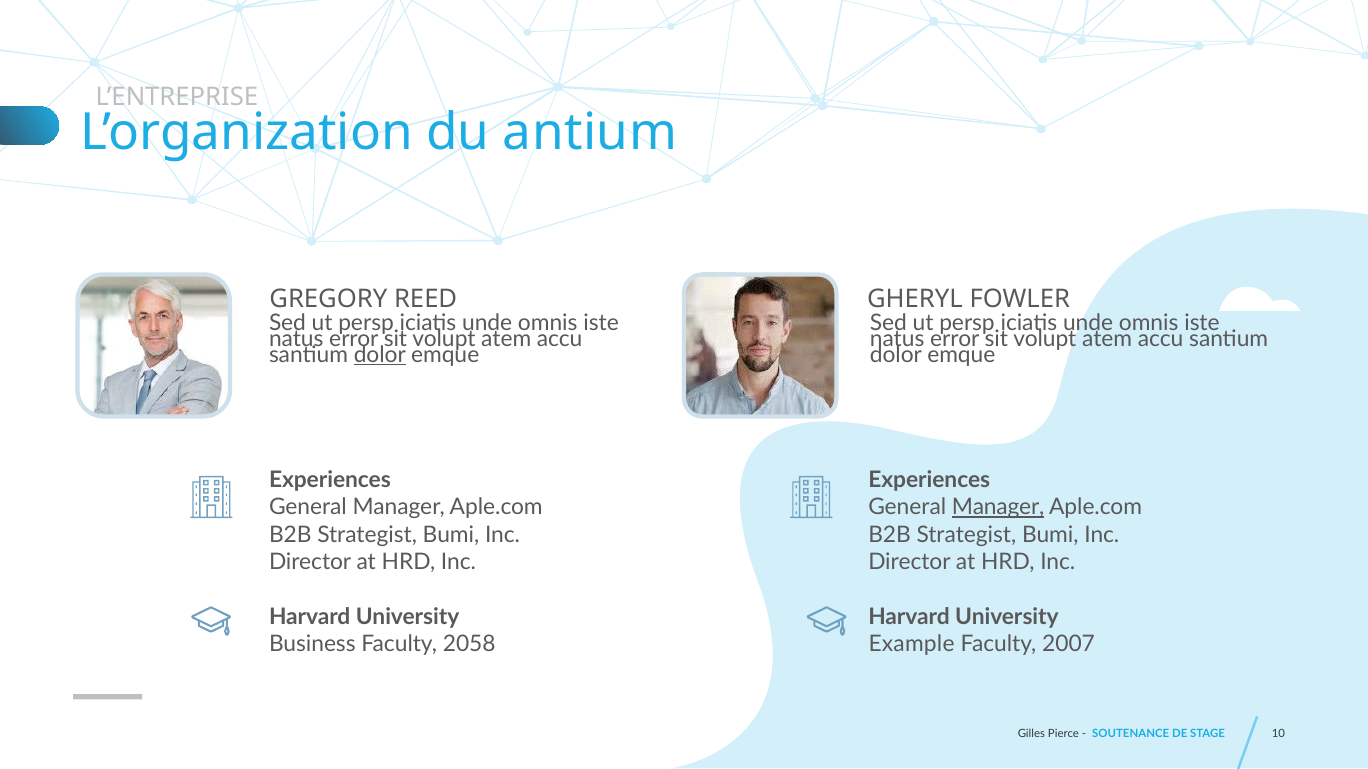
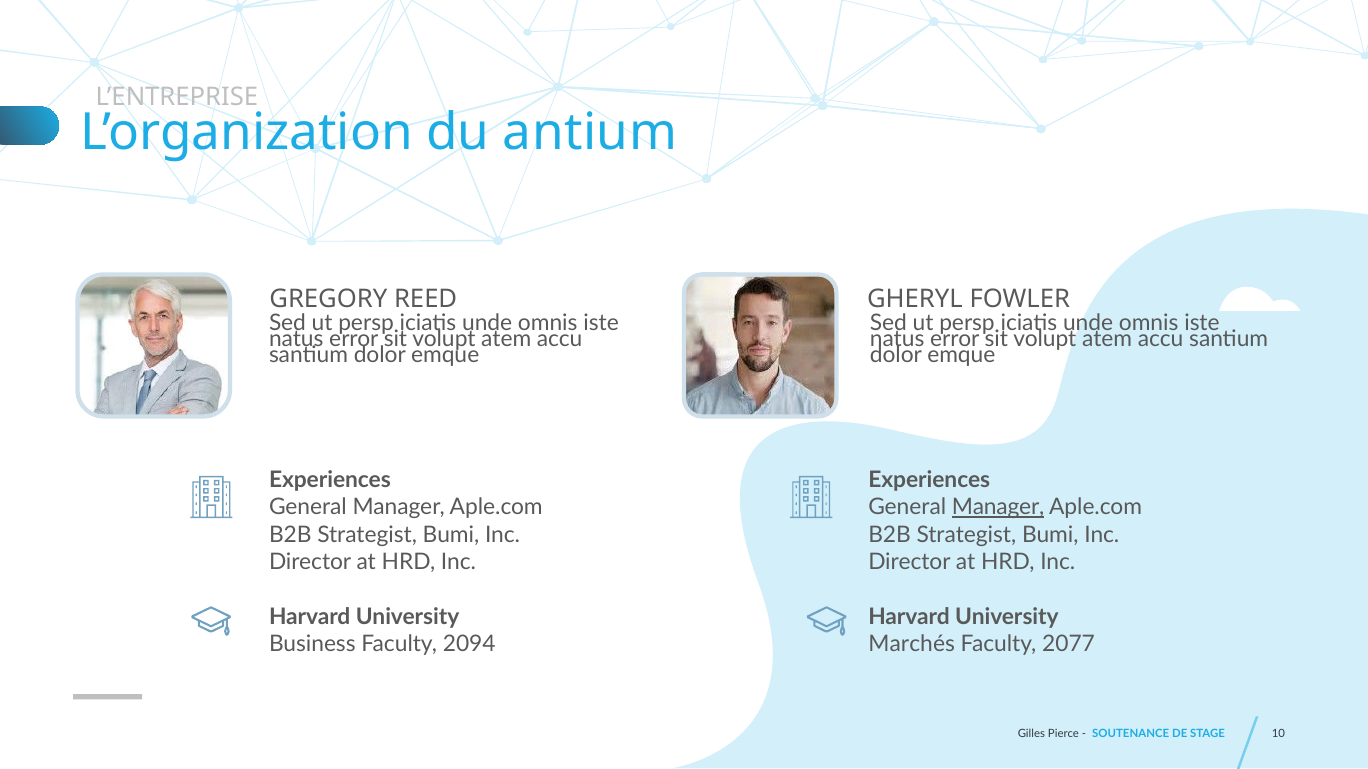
dolor underline: present -> none (380, 355)
2058: 2058 -> 2094 (469, 644)
Example: Example -> Marchés (912, 644)
2007: 2007 -> 2077 (1069, 644)
